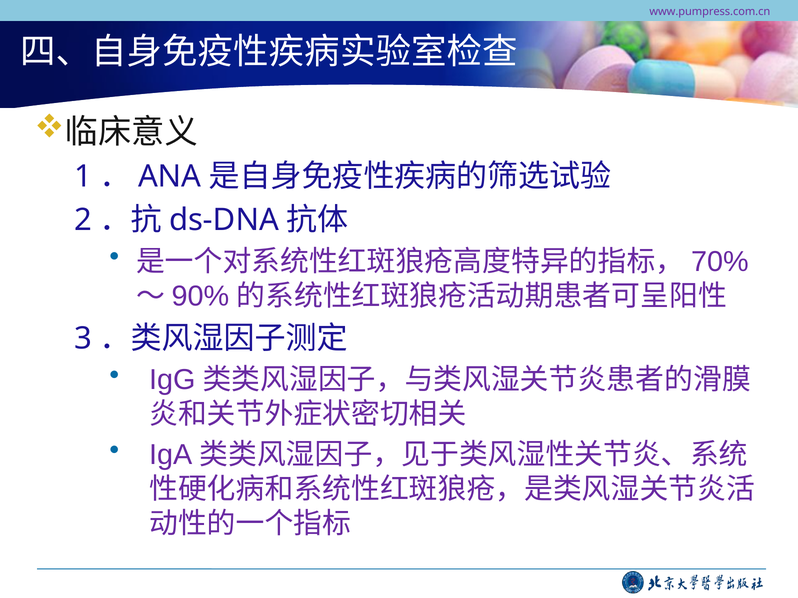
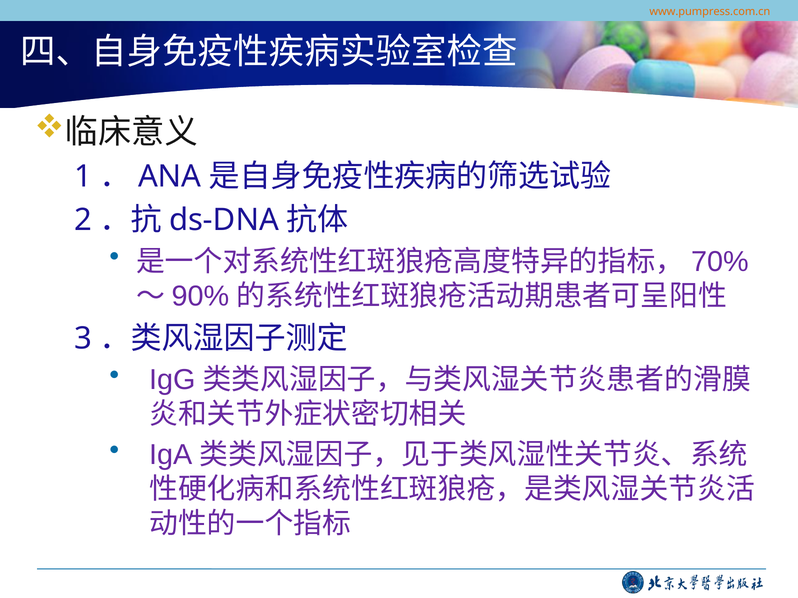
www.pumpress.com.cn colour: purple -> orange (710, 11)
